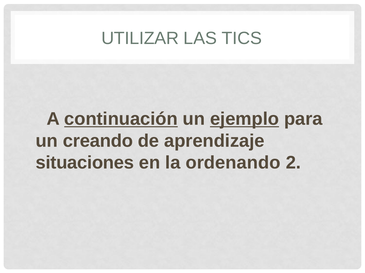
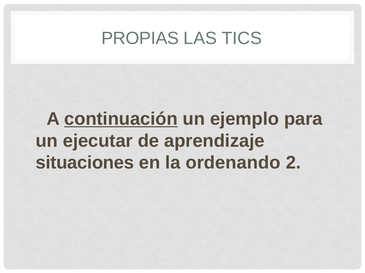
UTILIZAR: UTILIZAR -> PROPIAS (140, 38)
ejemplo underline: present -> none (245, 119)
creando: creando -> ejecutar (98, 141)
